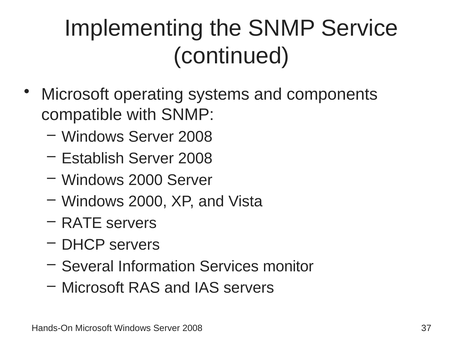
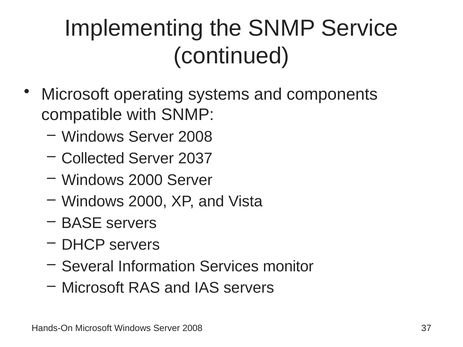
Establish: Establish -> Collected (93, 158)
2008: 2008 -> 2037 (195, 158)
RATE: RATE -> BASE (82, 223)
